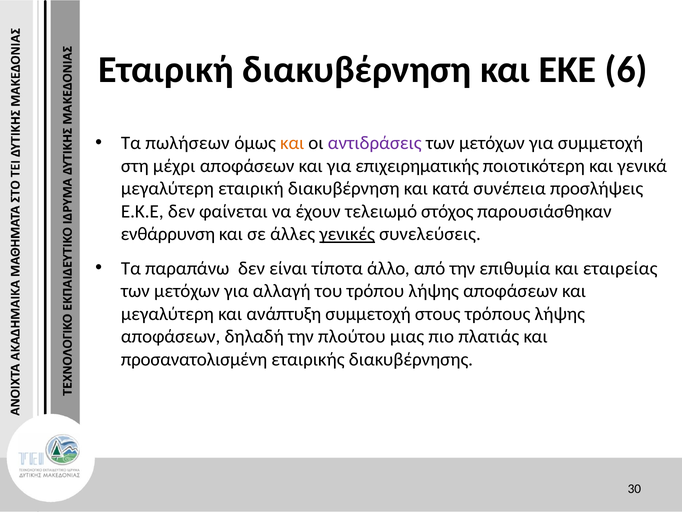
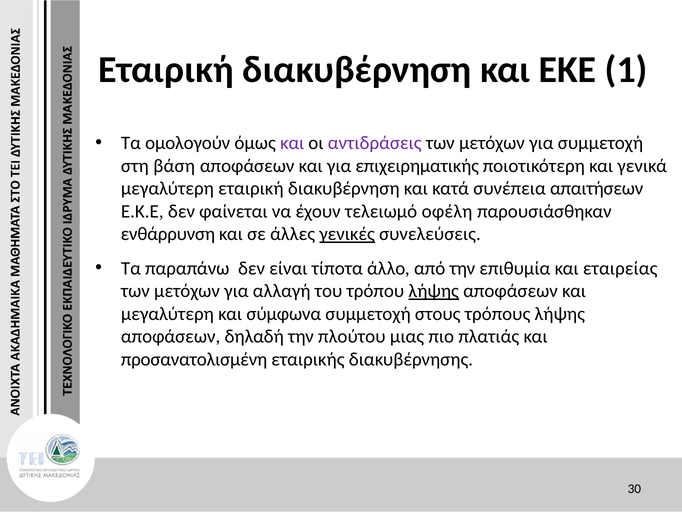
6: 6 -> 1 (626, 70)
πωλήσεων: πωλήσεων -> ομολογούν (188, 143)
και colour: orange -> purple (292, 143)
μέχρι: μέχρι -> βάση (174, 166)
προσλήψεις: προσλήψεις -> απαιτήσεων (597, 188)
στόχος: στόχος -> οφέλη (447, 211)
λήψης underline: none -> present (434, 291)
ανάπτυξη: ανάπτυξη -> σύμφωνα (284, 314)
